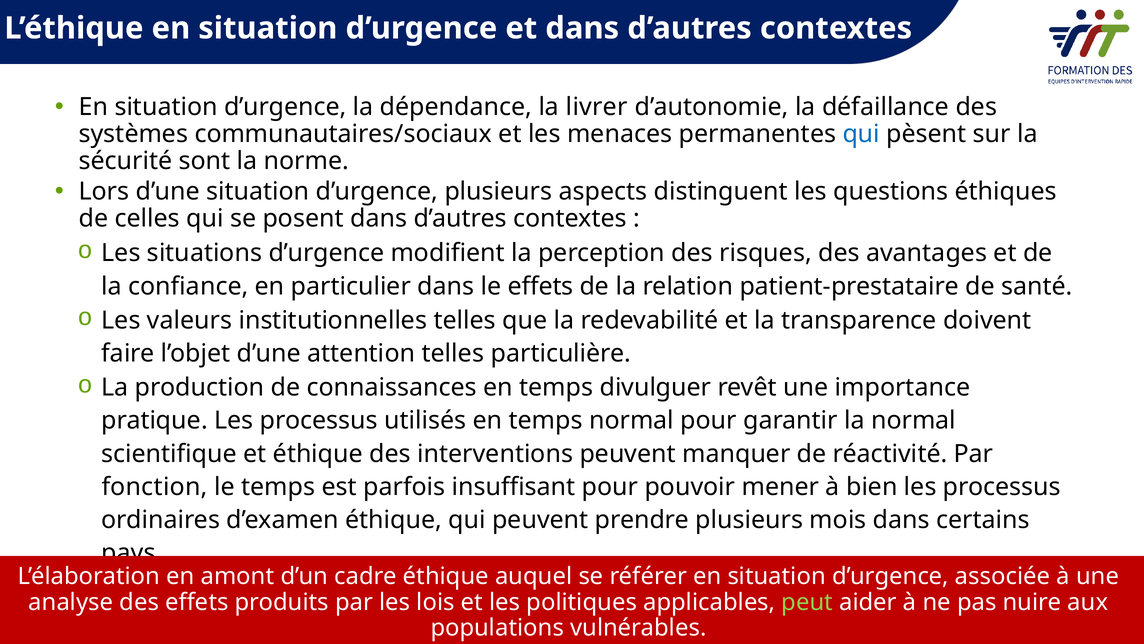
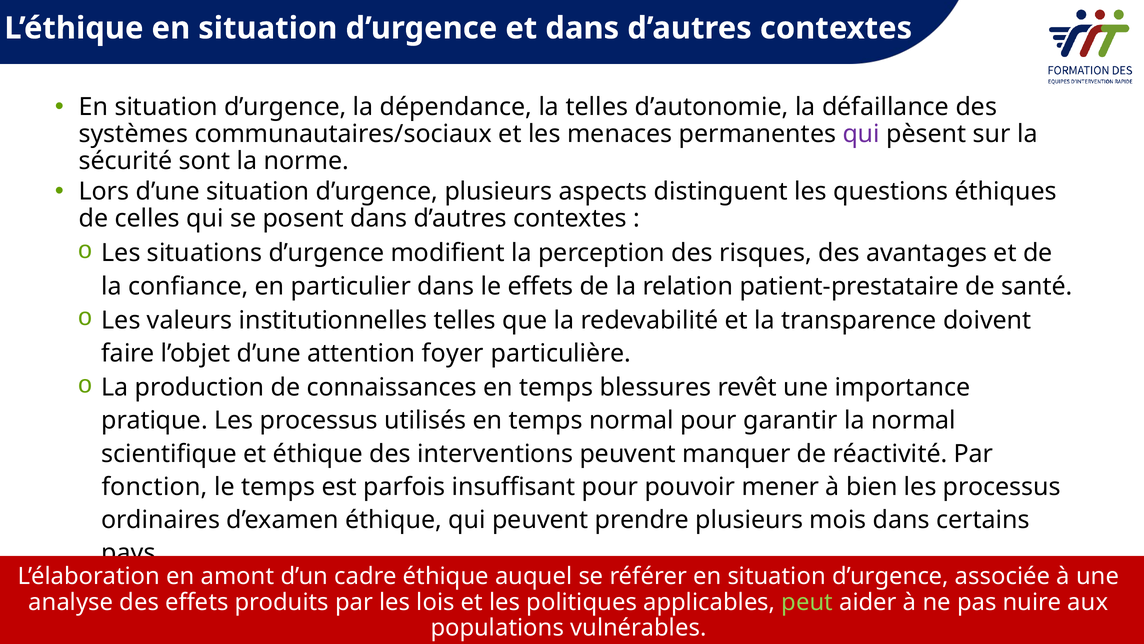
la livrer: livrer -> telles (597, 107)
qui colour: blue -> purple (861, 134)
attention telles: telles -> foyer (453, 353)
divulguer: divulguer -> blessures (655, 387)
